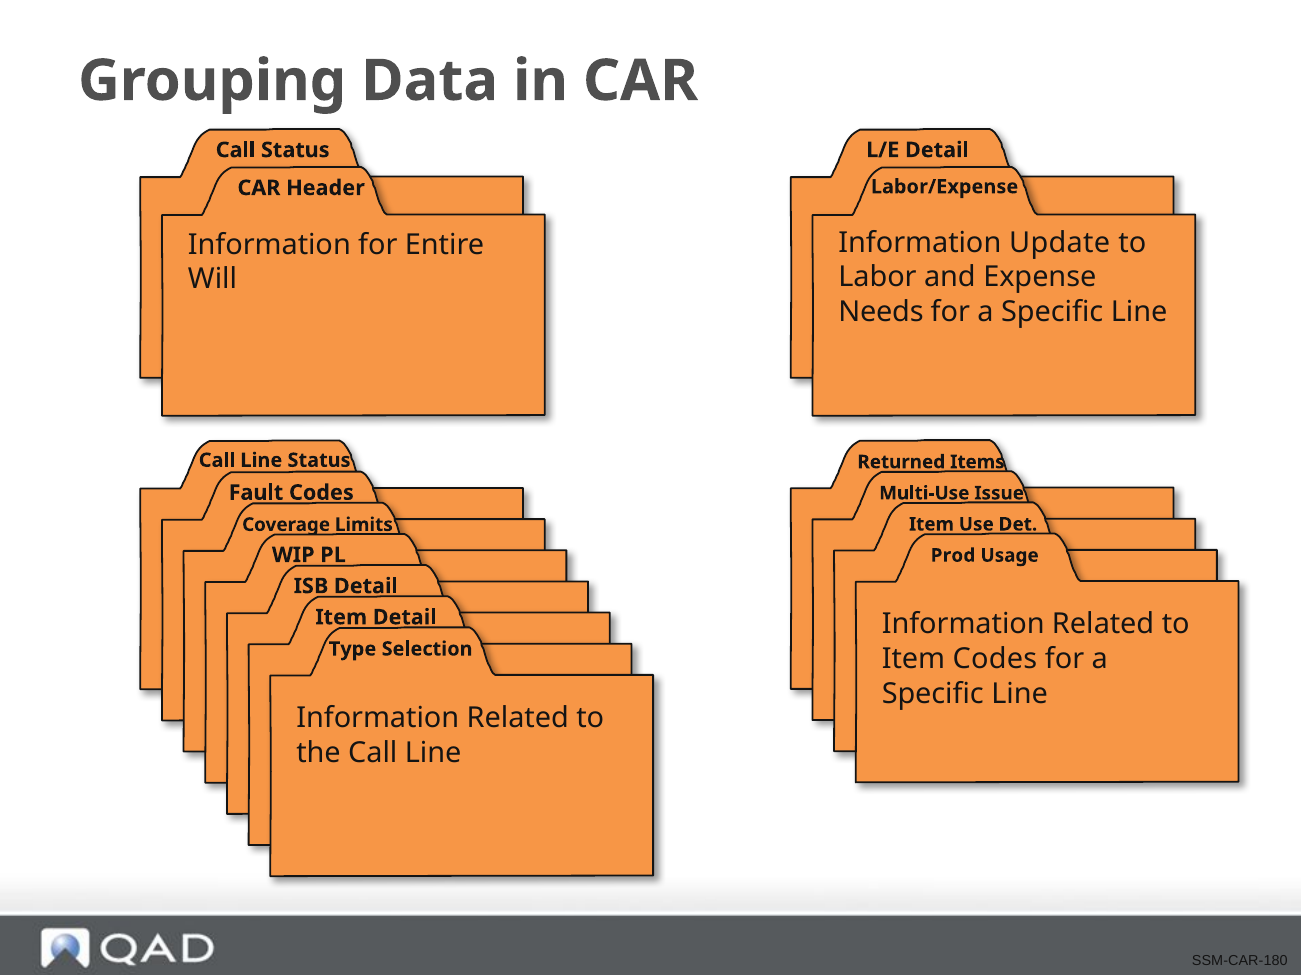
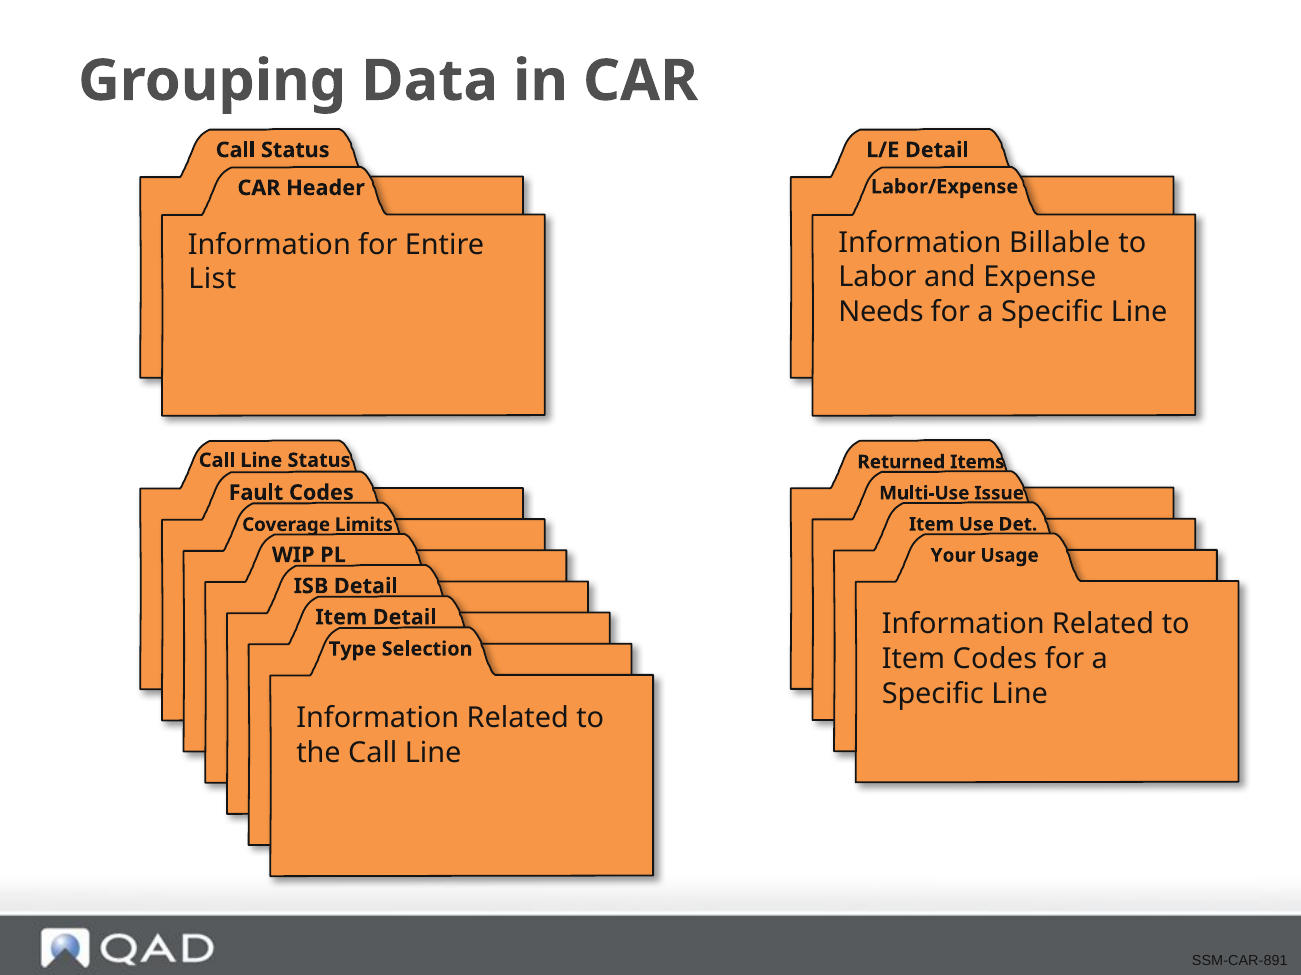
Update: Update -> Billable (1060, 243)
Will: Will -> List (212, 280)
Prod: Prod -> Your (953, 556)
SSM-CAR-180: SSM-CAR-180 -> SSM-CAR-891 (1240, 962)
